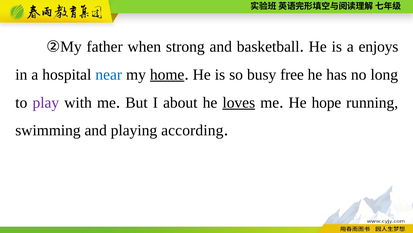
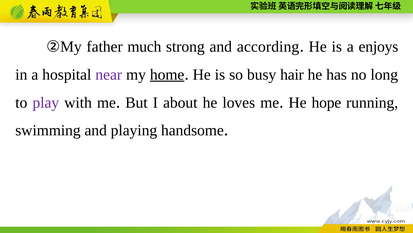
when: when -> much (144, 47)
basketball: basketball -> according (268, 47)
near colour: blue -> purple (109, 74)
free: free -> hair (292, 74)
loves underline: present -> none (239, 102)
according: according -> handsome (192, 130)
